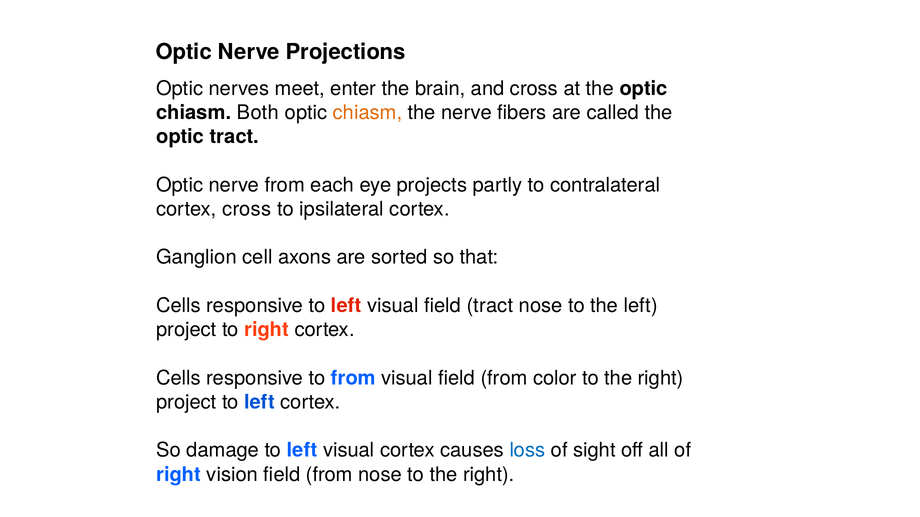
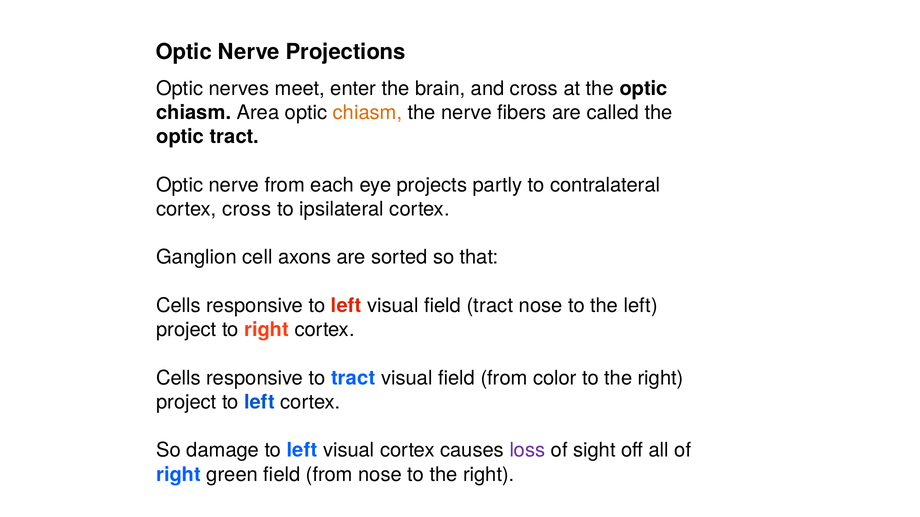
Both: Both -> Area (258, 113)
to from: from -> tract (353, 378)
loss colour: blue -> purple (527, 451)
vision: vision -> green (232, 475)
